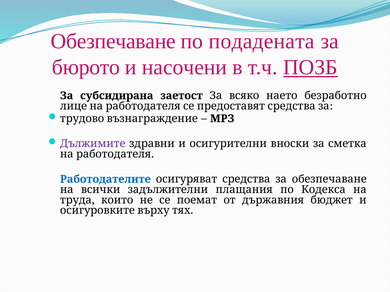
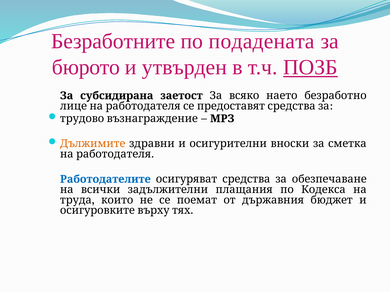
Обезпечаване: Обезпечаване -> Безработните (113, 41)
насочени: насочени -> утвърден (184, 67)
Дължимите colour: purple -> orange (93, 144)
